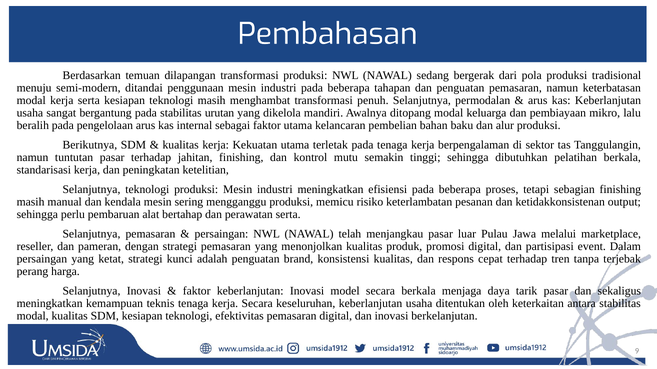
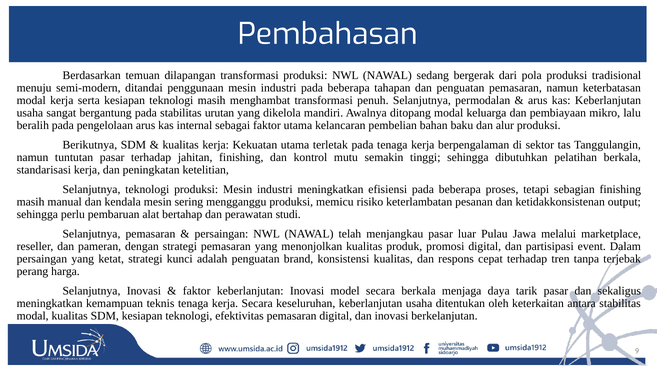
perawatan serta: serta -> studi (288, 215)
